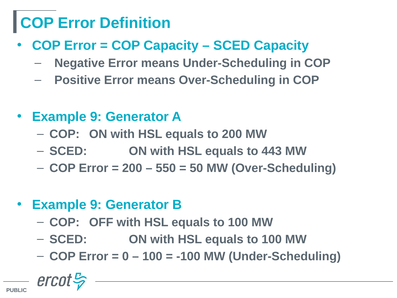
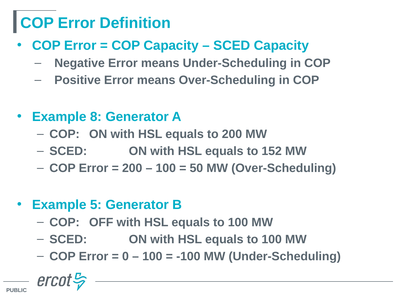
9: 9 -> 8 (96, 117)
443: 443 -> 152 (272, 151)
550: 550 -> 100 (166, 168)
9: 9 -> 5 (96, 205)
